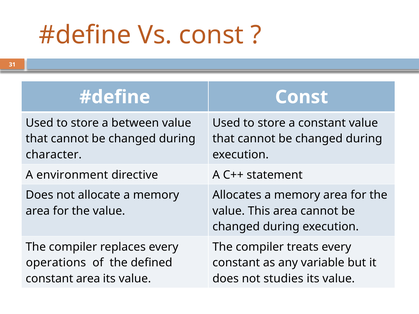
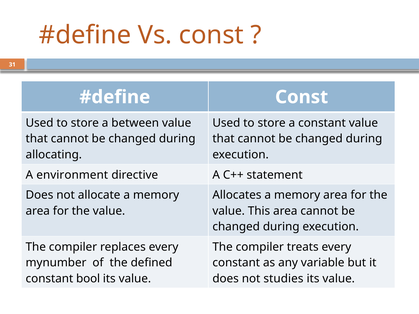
character: character -> allocating (54, 155)
operations: operations -> mynumber (56, 263)
constant area: area -> bool (88, 279)
